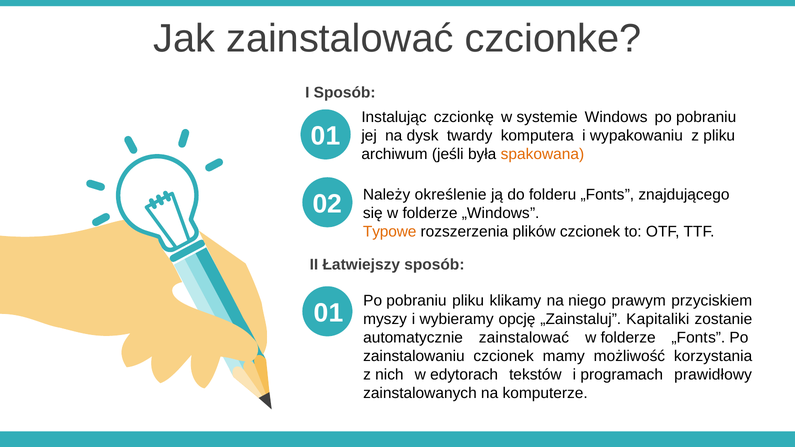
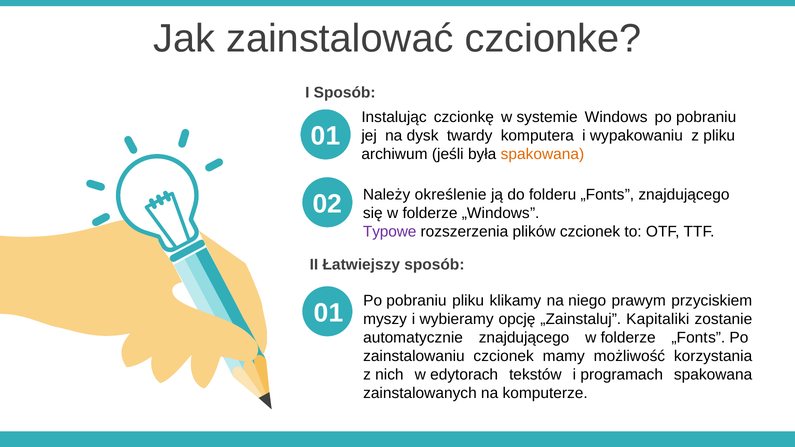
Typowe colour: orange -> purple (390, 232)
automatycznie zainstalować: zainstalować -> znajdującego (524, 338)
programach prawidłowy: prawidłowy -> spakowana (713, 375)
